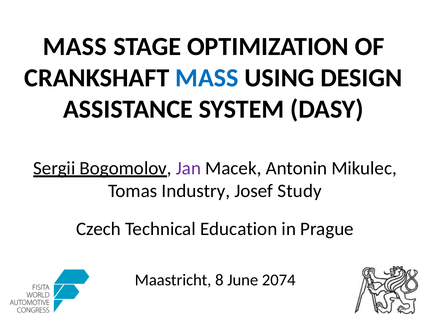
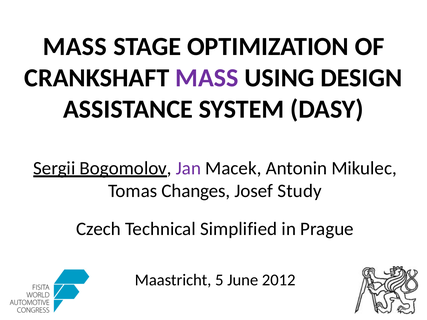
MASS colour: blue -> purple (207, 78)
Industry: Industry -> Changes (196, 191)
Education: Education -> Simplified (239, 229)
8: 8 -> 5 (219, 280)
2074: 2074 -> 2012 (279, 280)
